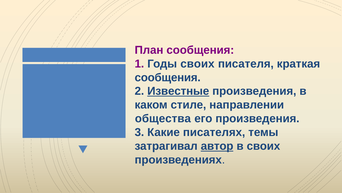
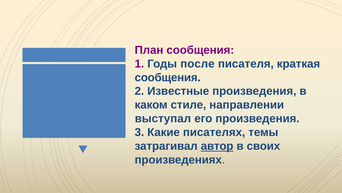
Годы своих: своих -> после (197, 64)
Известные underline: present -> none (178, 91)
общества: общества -> выступал (163, 118)
